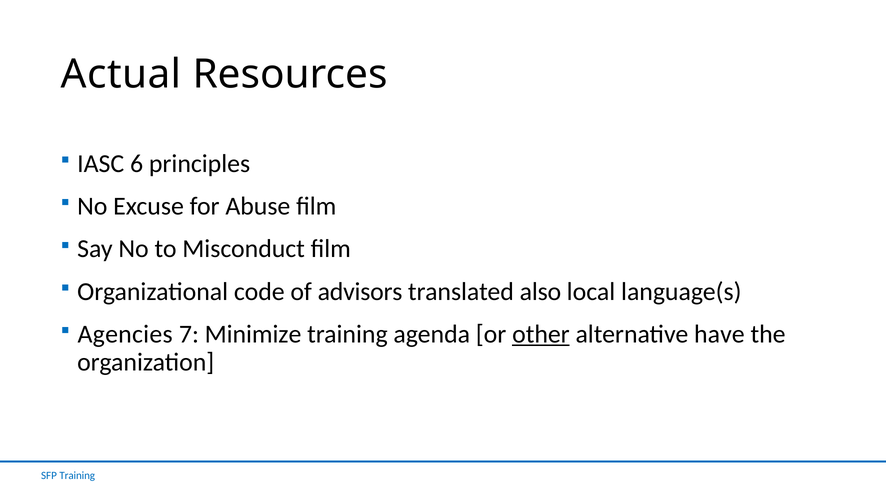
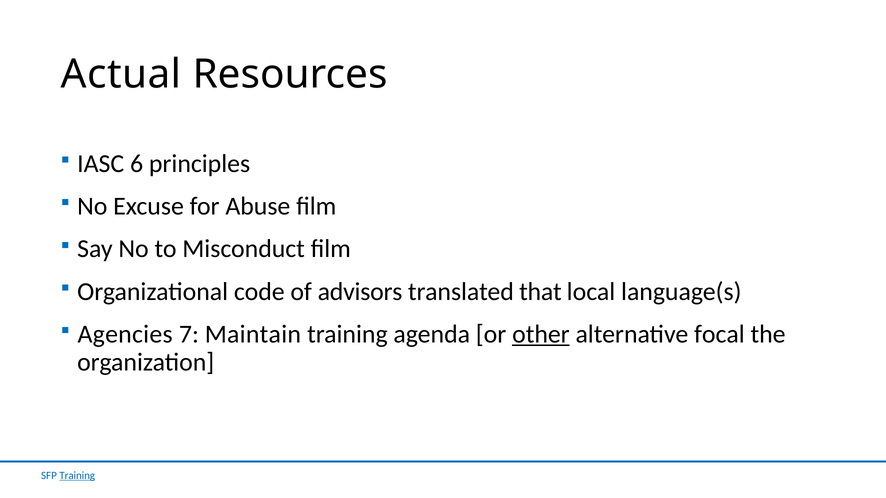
also: also -> that (540, 292)
Minimize: Minimize -> Maintain (253, 334)
have: have -> focal (719, 334)
Training underline: none -> present (77, 476)
